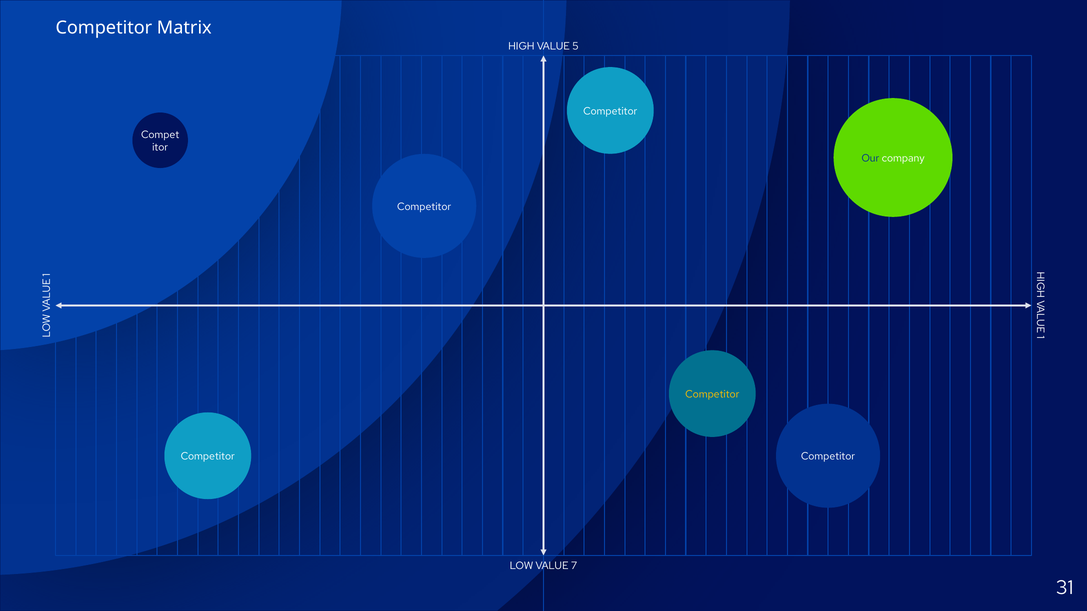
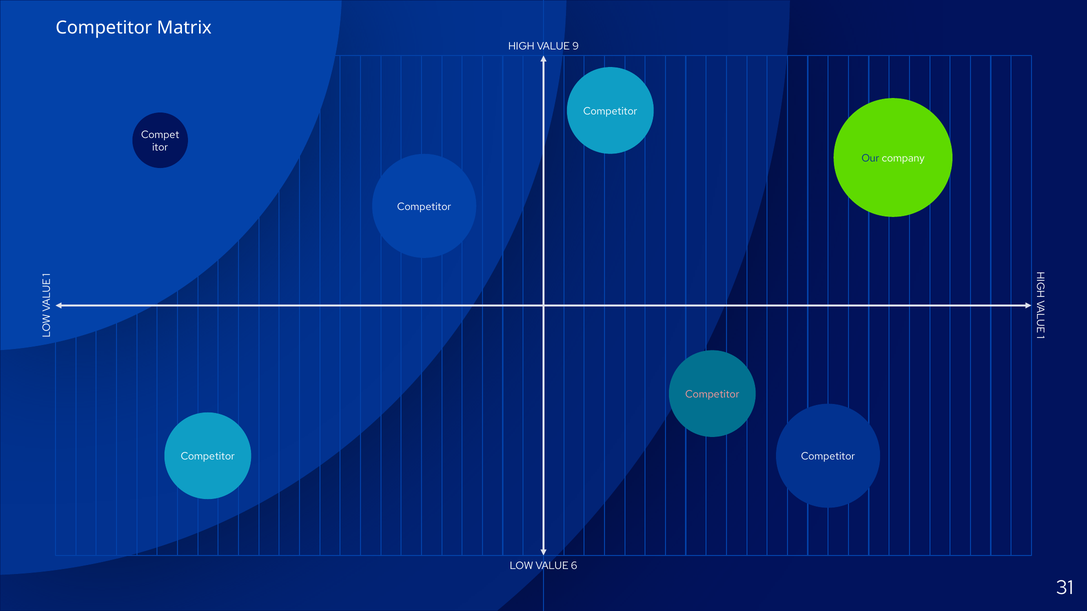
5: 5 -> 9 (576, 46)
Competitor colour: yellow -> pink (712, 395)
7: 7 -> 6 (574, 566)
